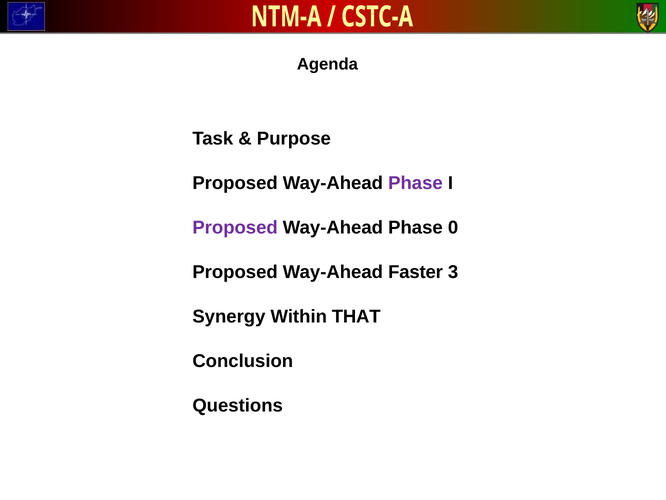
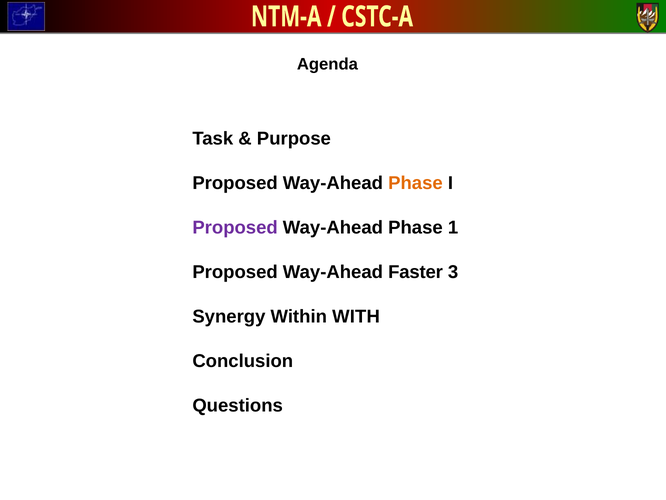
Phase colour: purple -> orange (415, 183)
0: 0 -> 1 (453, 227)
THAT: THAT -> WITH (356, 316)
